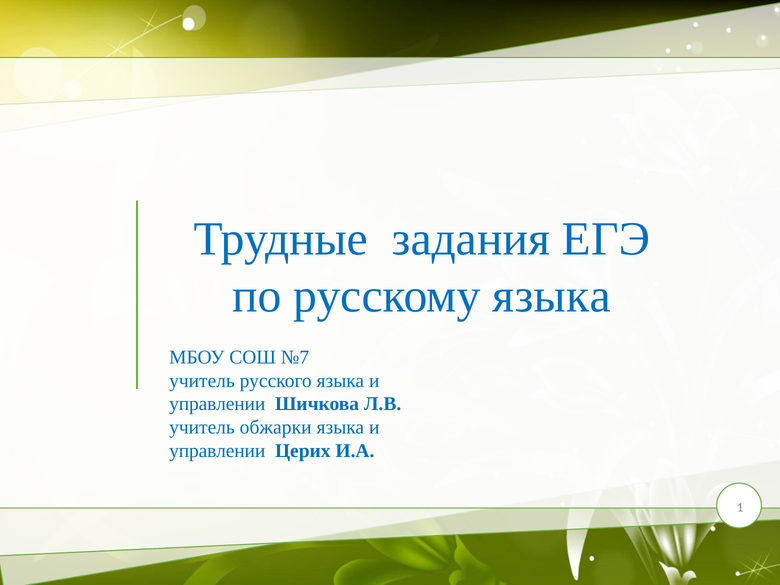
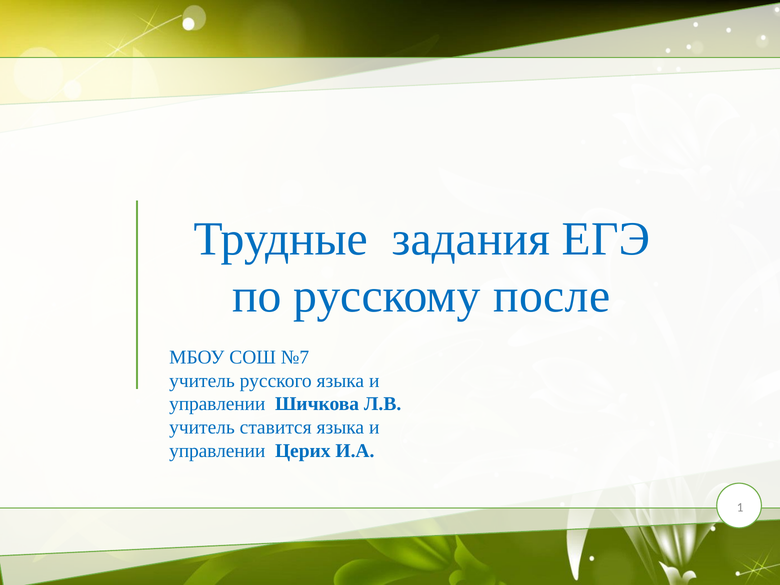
русскому языка: языка -> после (552, 296)
обжарки: обжарки -> ставится (276, 427)
